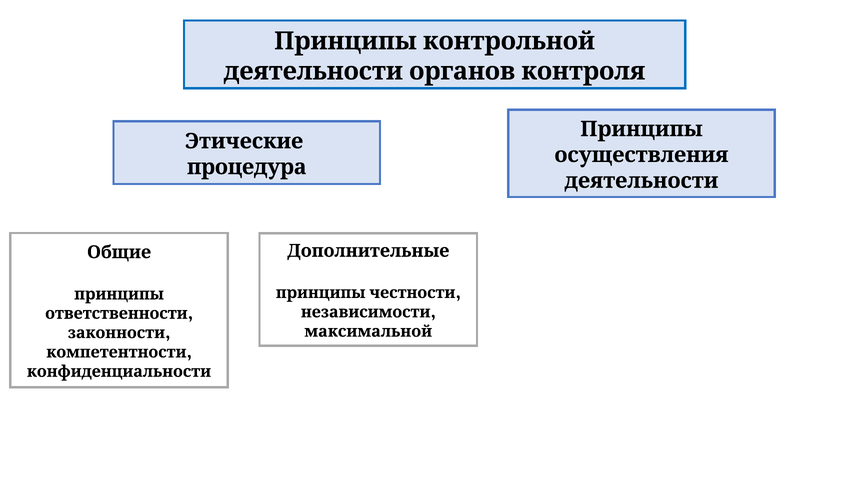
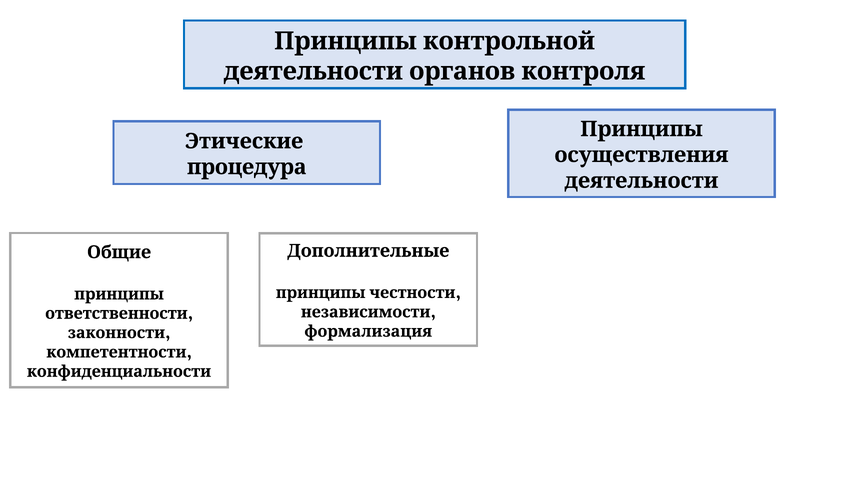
максимальной: максимальной -> формализация (368, 331)
